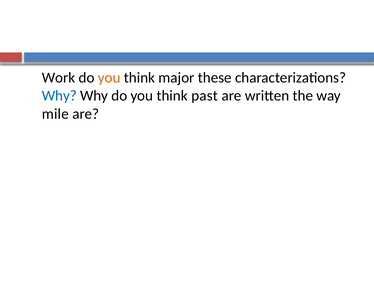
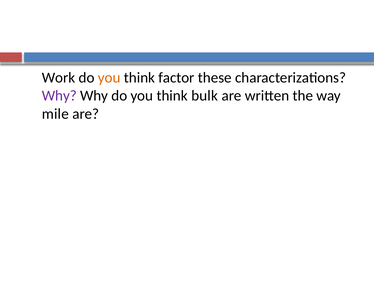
major: major -> factor (176, 77)
Why colour: blue -> purple (59, 95)
past: past -> bulk (205, 95)
